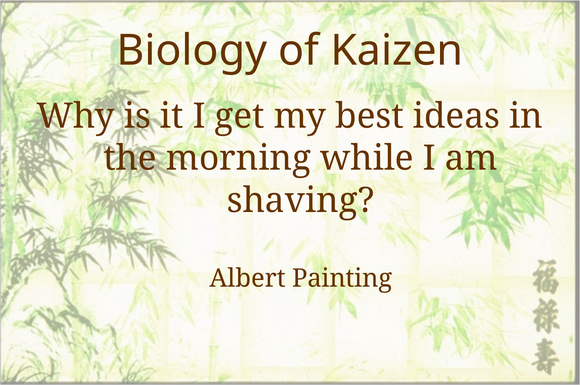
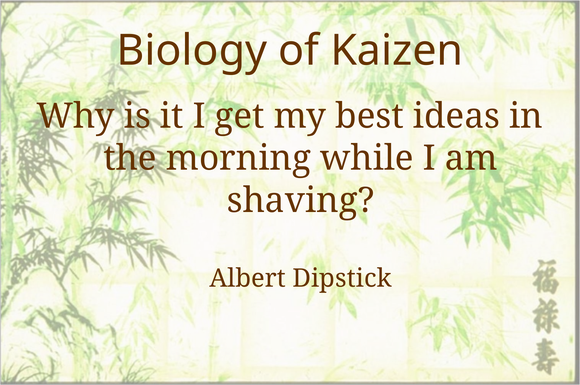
Painting: Painting -> Dipstick (342, 278)
